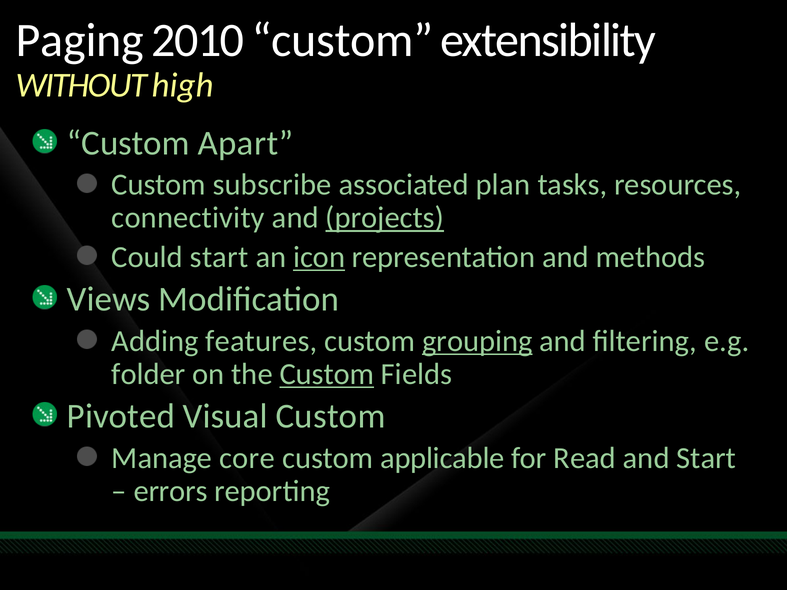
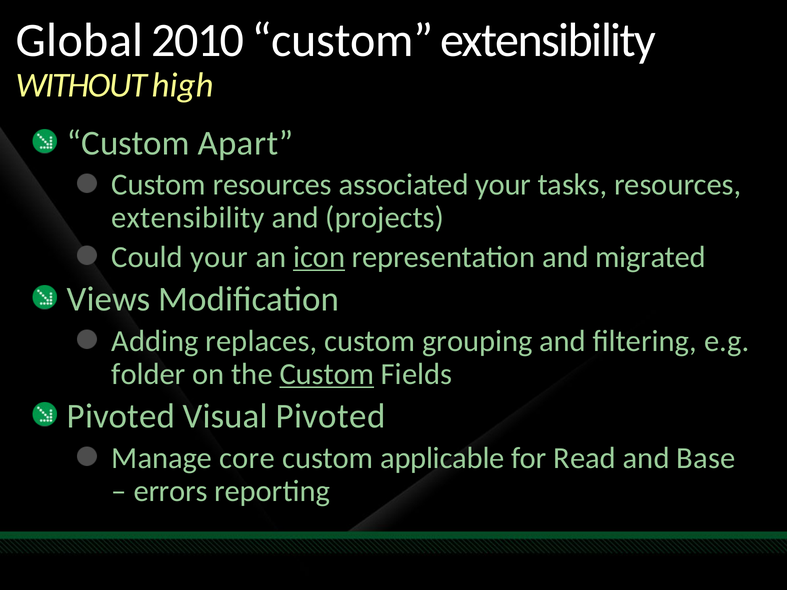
Paging: Paging -> Global (80, 40)
Custom subscribe: subscribe -> resources (272, 185)
associated plan: plan -> your (503, 185)
connectivity: connectivity -> extensibility (188, 218)
projects underline: present -> none (385, 218)
Could start: start -> your (219, 257)
methods: methods -> migrated (651, 257)
features: features -> replaces (261, 341)
grouping underline: present -> none (477, 341)
Visual Custom: Custom -> Pivoted (331, 417)
and Start: Start -> Base (706, 458)
